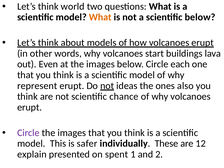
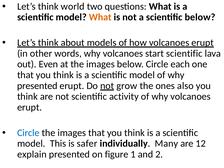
start buildings: buildings -> scientific (184, 53)
represent: represent -> presented (37, 86)
ideas: ideas -> grow (127, 86)
chance: chance -> activity (124, 96)
Circle colour: purple -> blue (28, 133)
These: These -> Many (166, 144)
spent: spent -> figure (117, 154)
